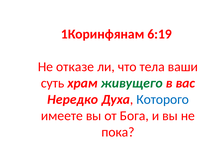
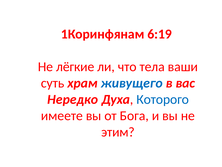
отказе: отказе -> лёгкие (75, 67)
живущего colour: green -> blue (132, 83)
пока: пока -> этим (118, 132)
